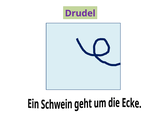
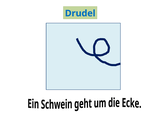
Drudel colour: purple -> blue (80, 13)
